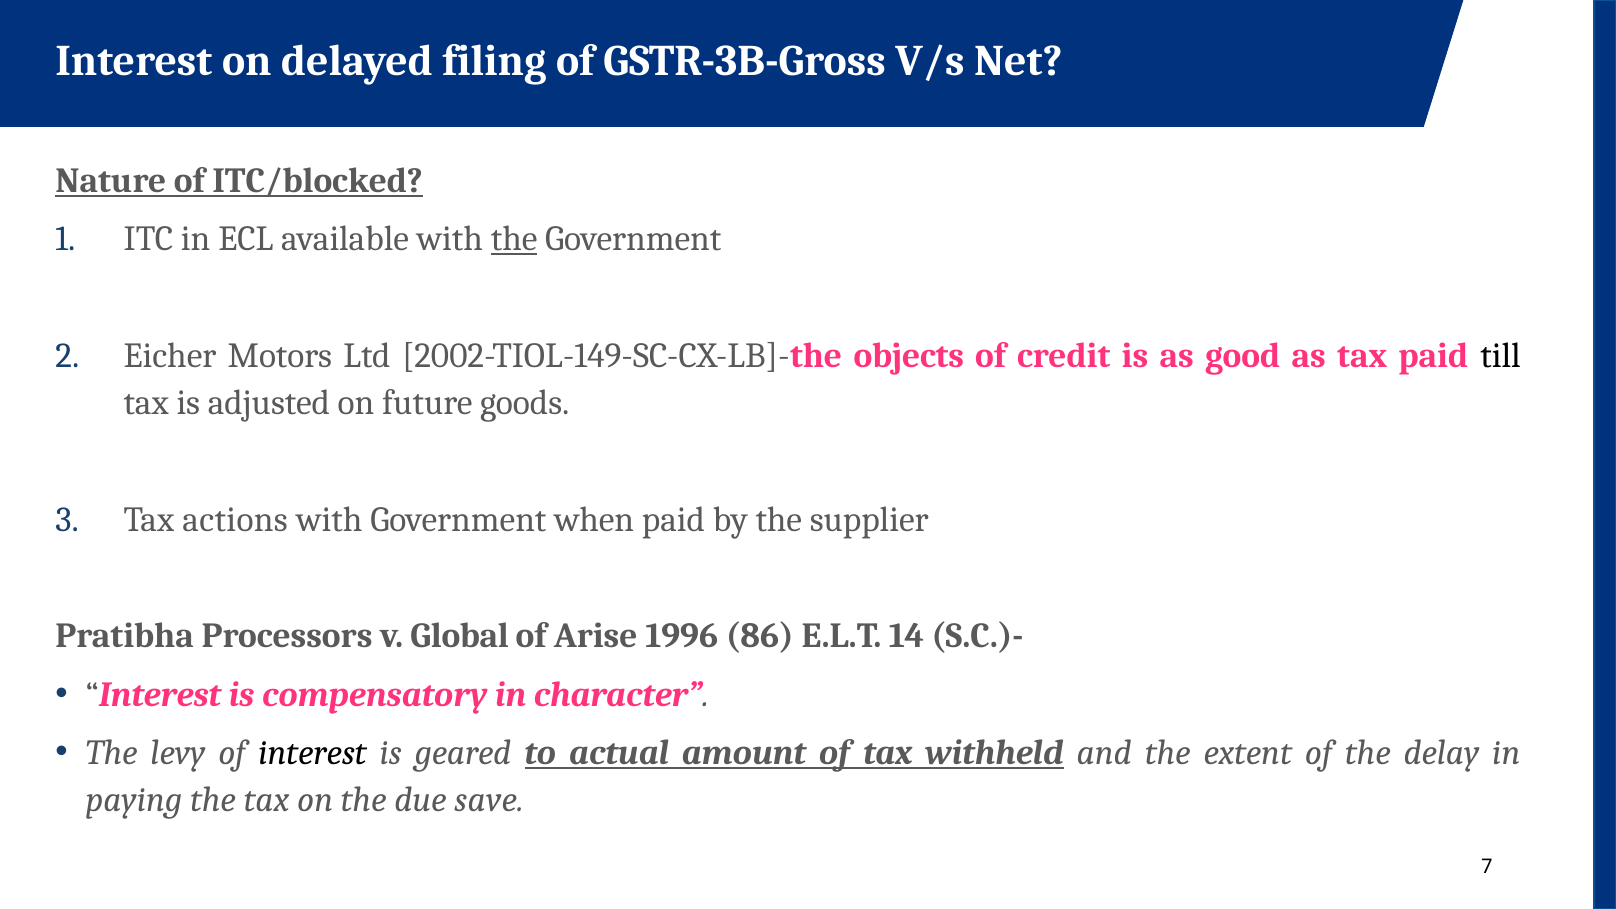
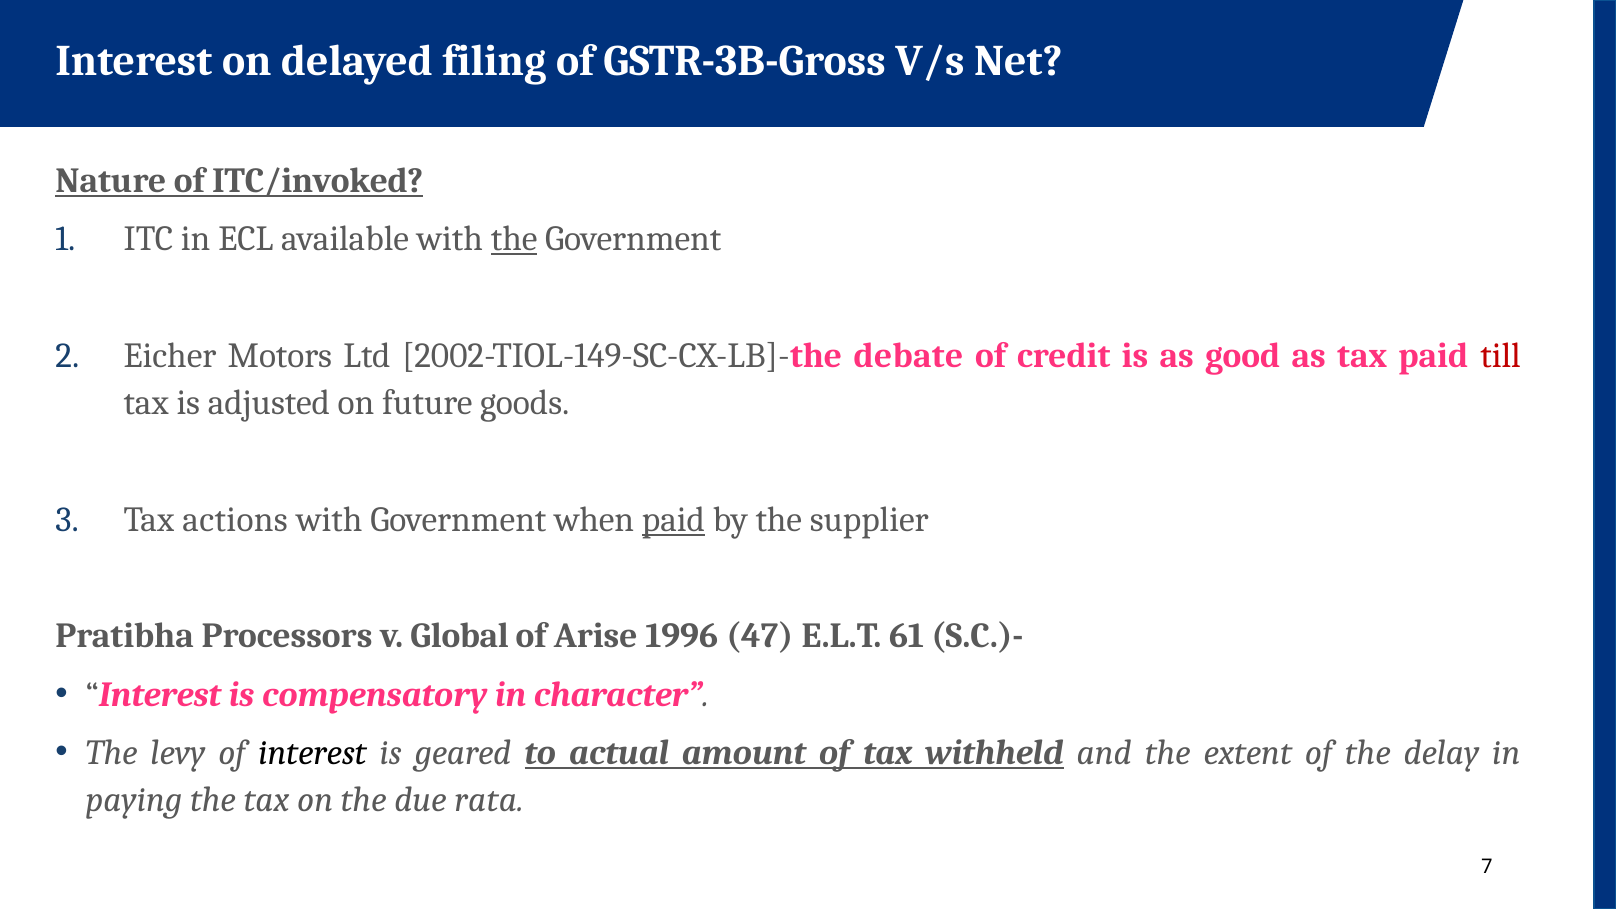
ITC/blocked: ITC/blocked -> ITC/invoked (318, 181)
objects: objects -> debate (908, 356)
till colour: black -> red (1501, 356)
paid underline: none -> present (673, 519)
86: 86 -> 47 (760, 636)
14: 14 -> 61 (907, 636)
save: save -> rata (489, 800)
